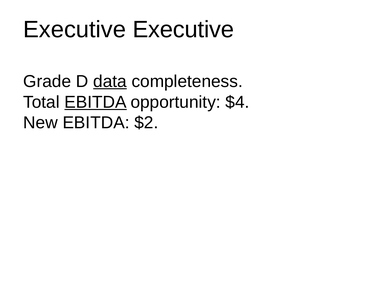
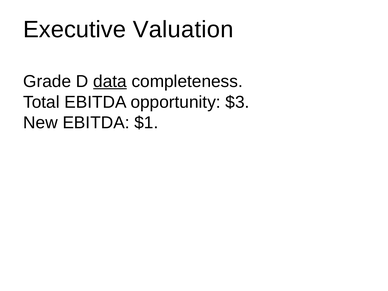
Executive Executive: Executive -> Valuation (183, 29)
EBITDA underline: present -> none (96, 102)
$4: $4 -> $3 (237, 102)
$2: $2 -> $1 (146, 123)
